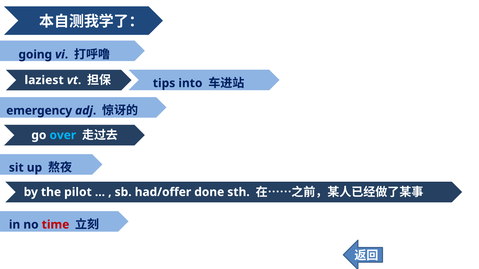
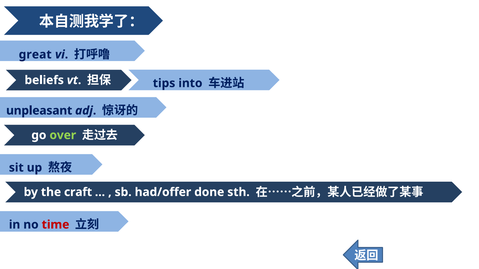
going: going -> great (35, 55)
laziest: laziest -> beliefs (44, 80)
emergency: emergency -> unpleasant (39, 111)
over colour: light blue -> light green (63, 135)
pilot: pilot -> craft (78, 192)
